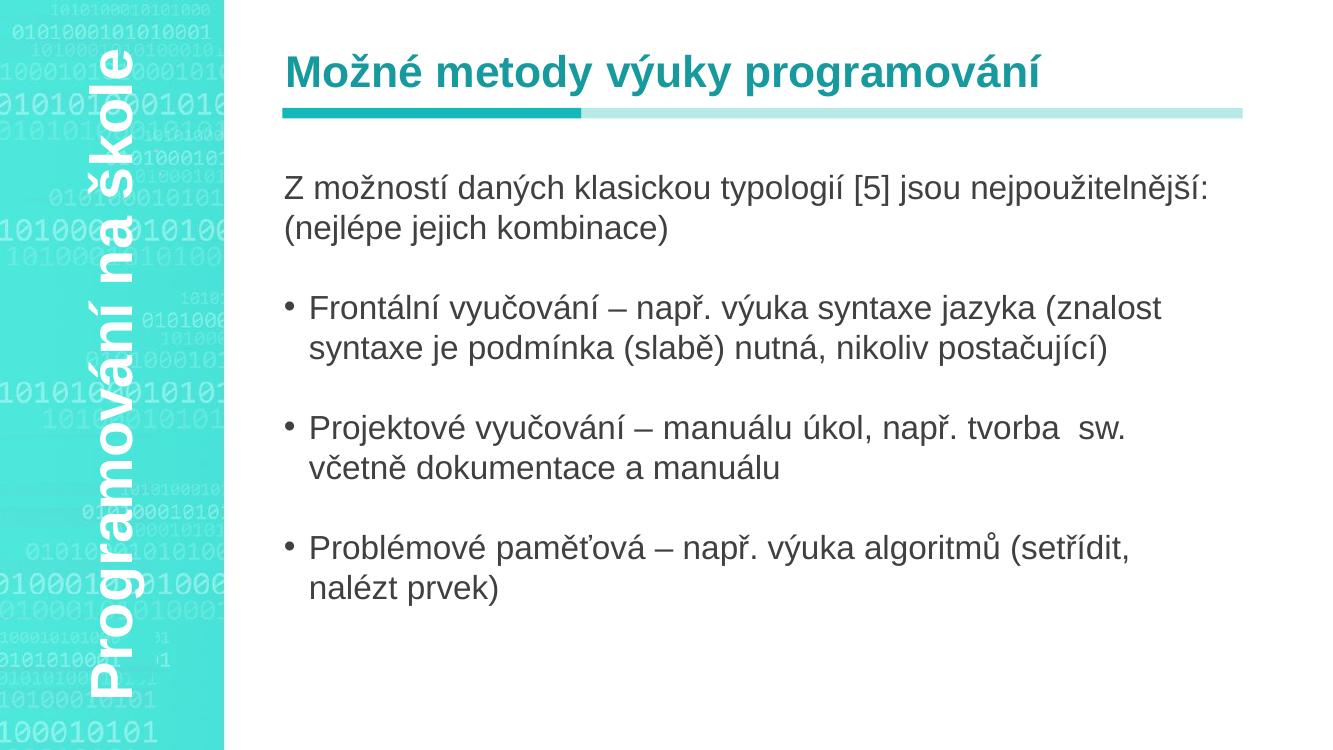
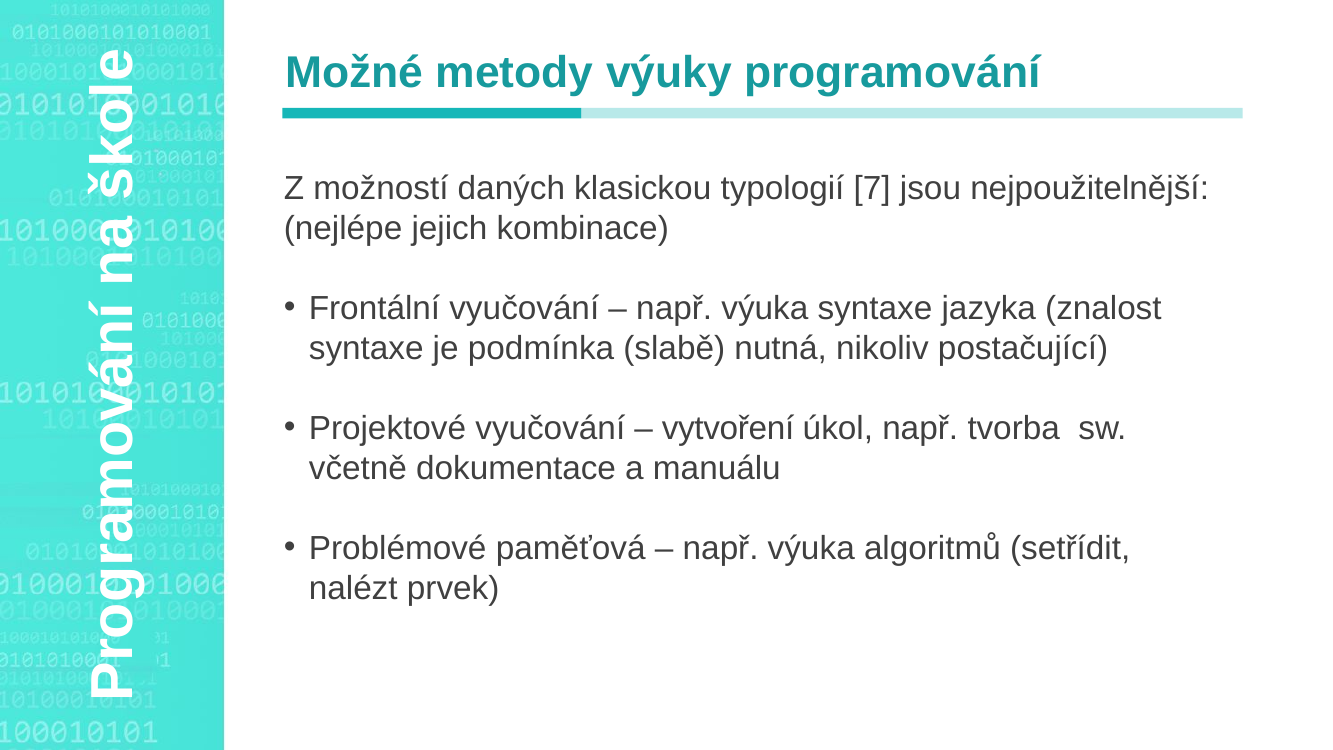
5: 5 -> 7 (872, 189)
manuálu: manuálu -> vytvoření (728, 428)
